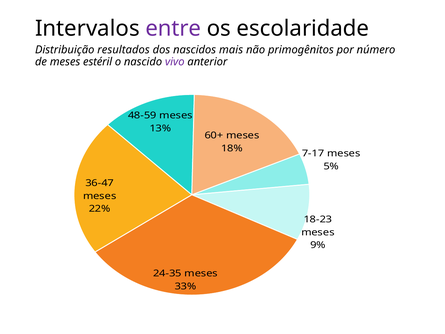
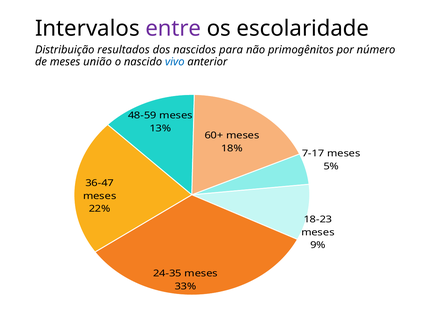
mais: mais -> para (231, 50)
estéril: estéril -> união (98, 62)
vivo colour: purple -> blue (175, 62)
